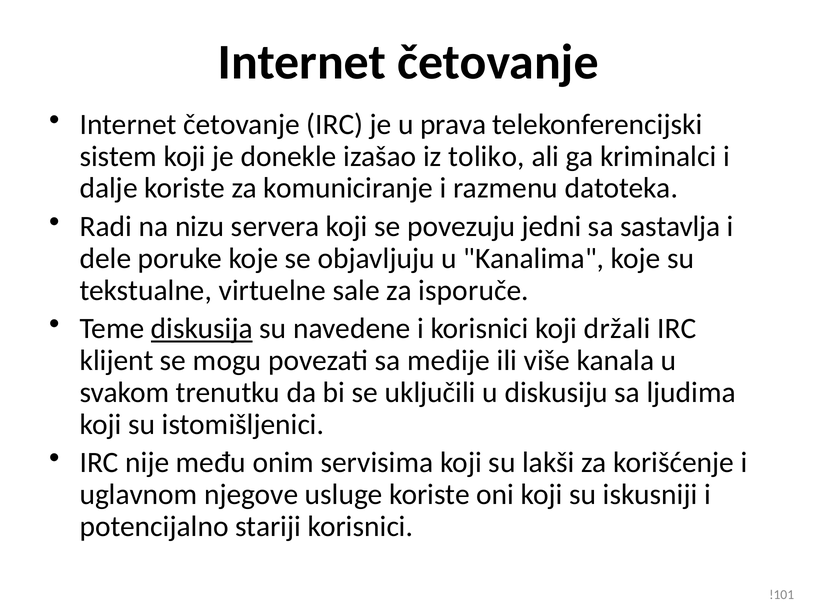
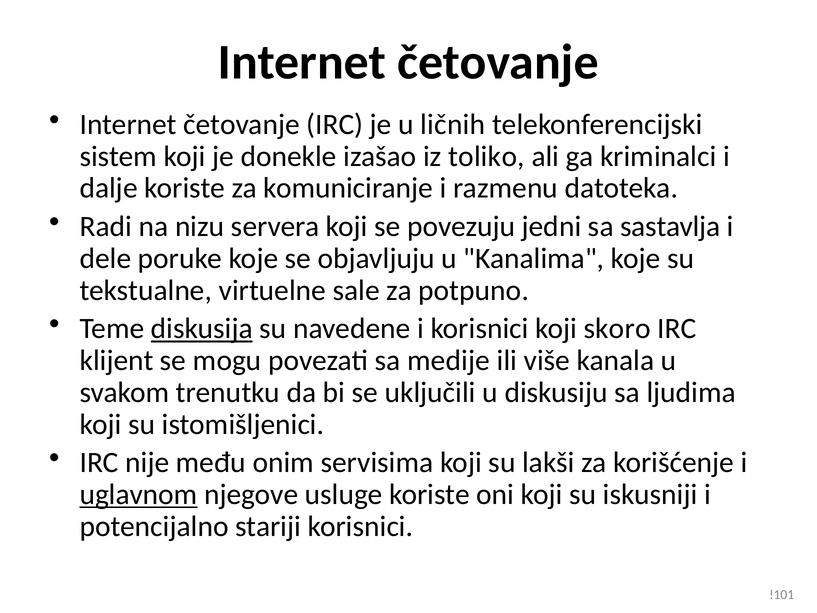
prava: prava -> ličnih (453, 124)
isporuče: isporuče -> potpuno (474, 290)
držali: držali -> skoro (617, 329)
uglavnom underline: none -> present (139, 494)
